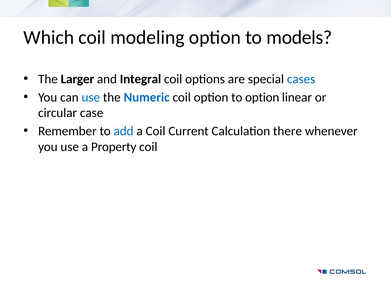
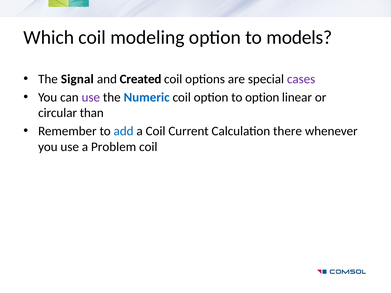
Larger: Larger -> Signal (77, 79)
Integral: Integral -> Created (141, 79)
cases colour: blue -> purple (301, 79)
use colour: blue -> purple (91, 97)
case: case -> than (92, 113)
Property: Property -> Problem (114, 147)
